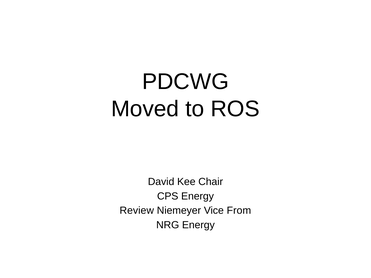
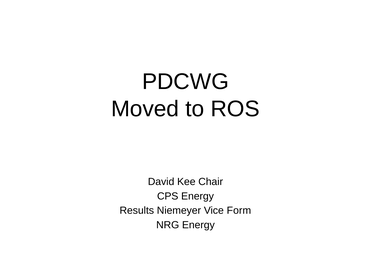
Review: Review -> Results (137, 211)
From: From -> Form (239, 211)
